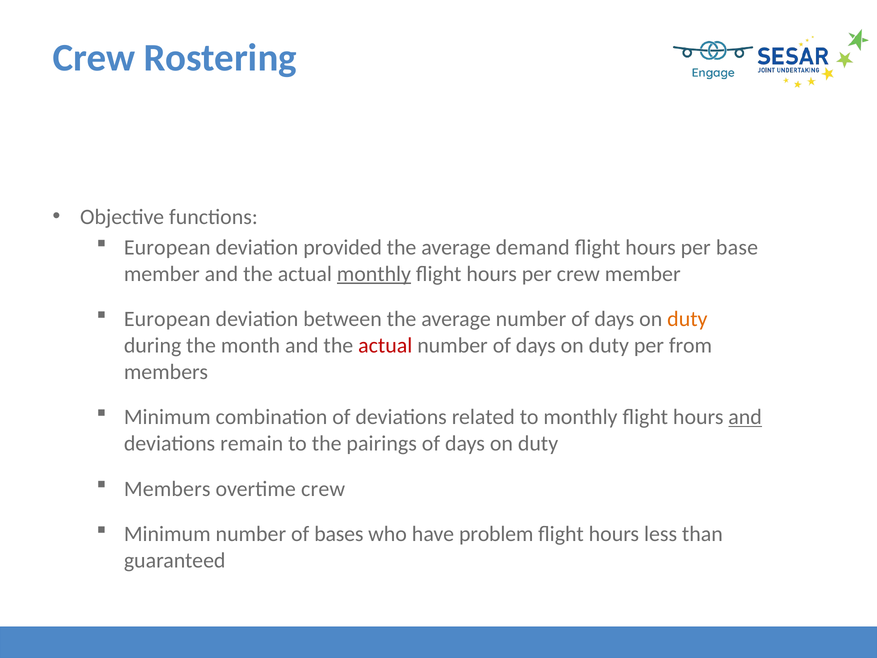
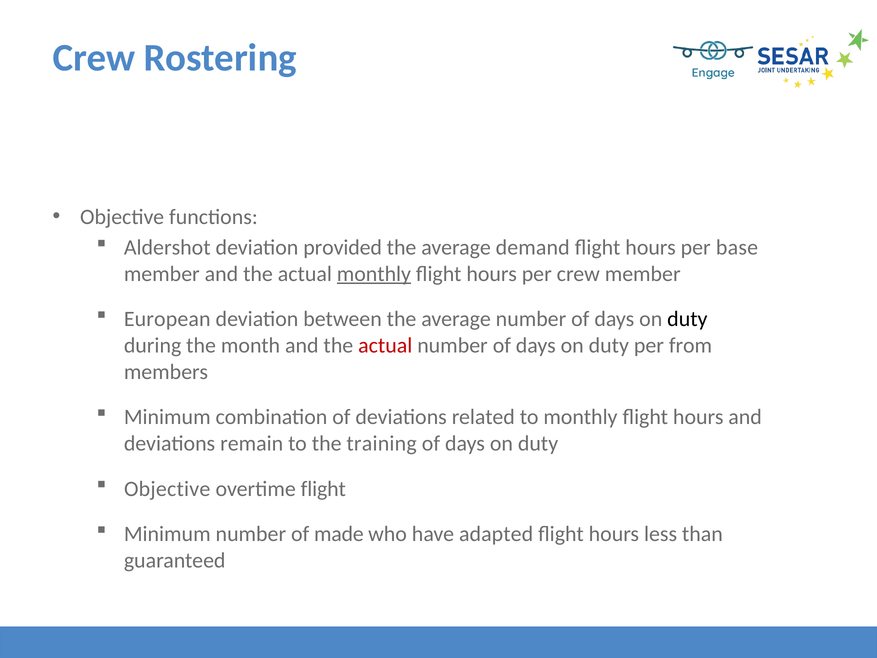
European: European -> Aldershot (167, 247)
duty colour: orange -> black (687, 319)
and underline: present -> none (745, 417)
pairings: pairings -> training (382, 443)
Members: Members -> Objective (167, 489)
overtime crew: crew -> flight (323, 489)
bases: bases -> made (339, 534)
problem: problem -> adapted (496, 534)
